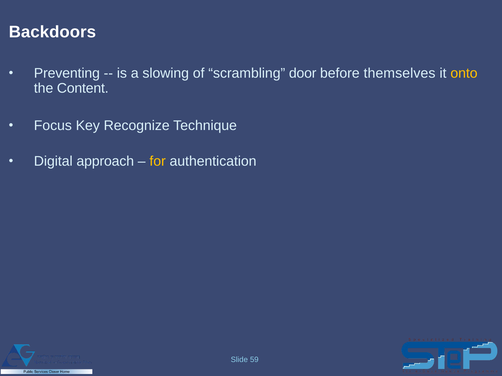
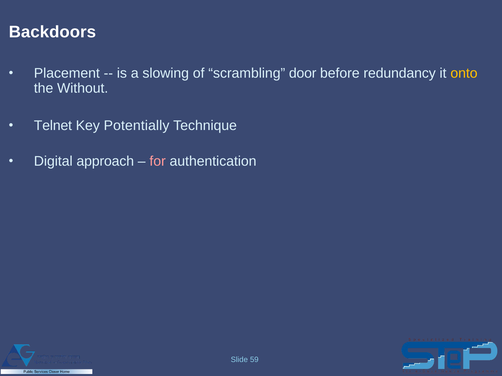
Preventing: Preventing -> Placement (67, 73)
themselves: themselves -> redundancy (400, 73)
Content: Content -> Without (83, 88)
Focus: Focus -> Telnet (53, 126)
Recognize: Recognize -> Potentially (137, 126)
for colour: yellow -> pink (158, 161)
